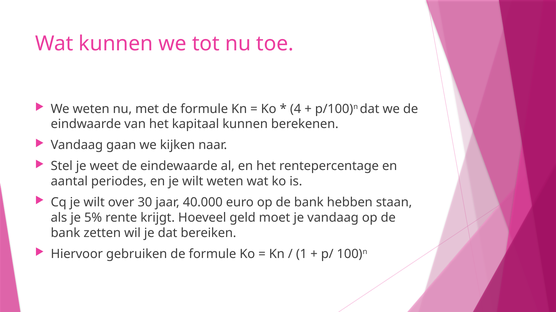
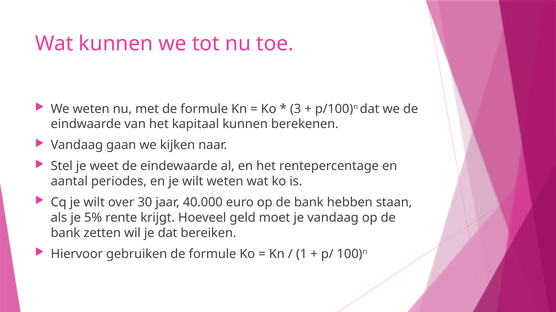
4: 4 -> 3 (296, 109)
